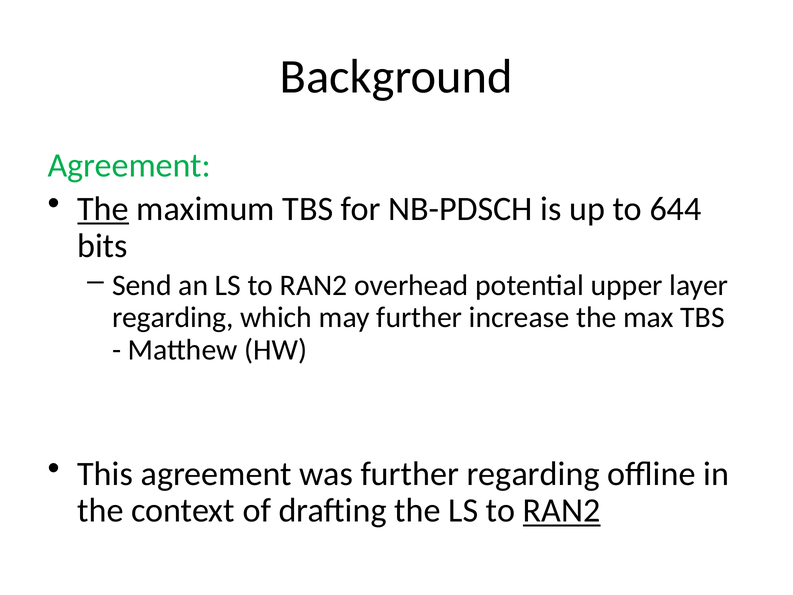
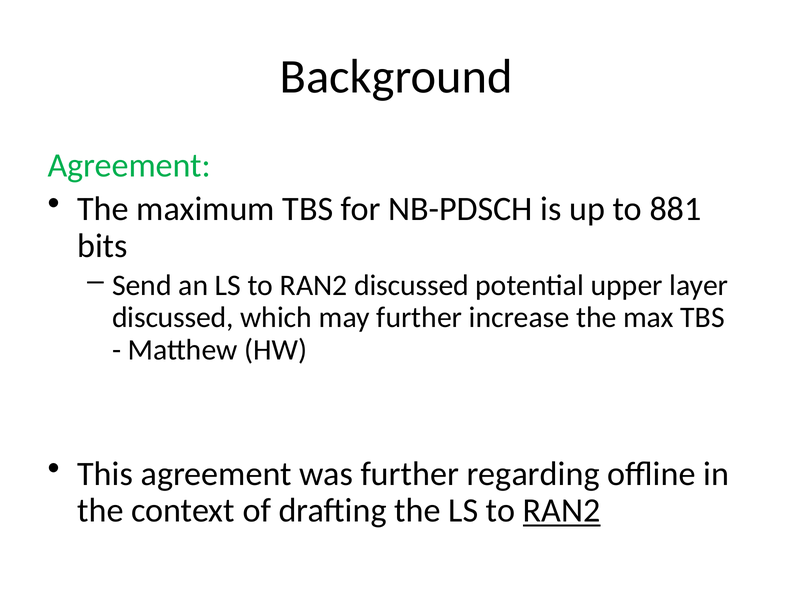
The underline: present -> none (103, 209)
644: 644 -> 881 (676, 209)
RAN2 overhead: overhead -> discussed (411, 285)
regarding: regarding -> discussed (173, 317)
